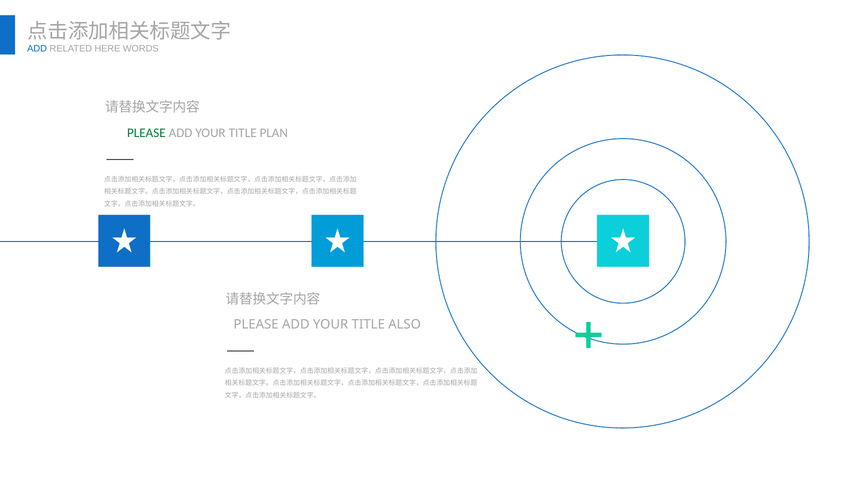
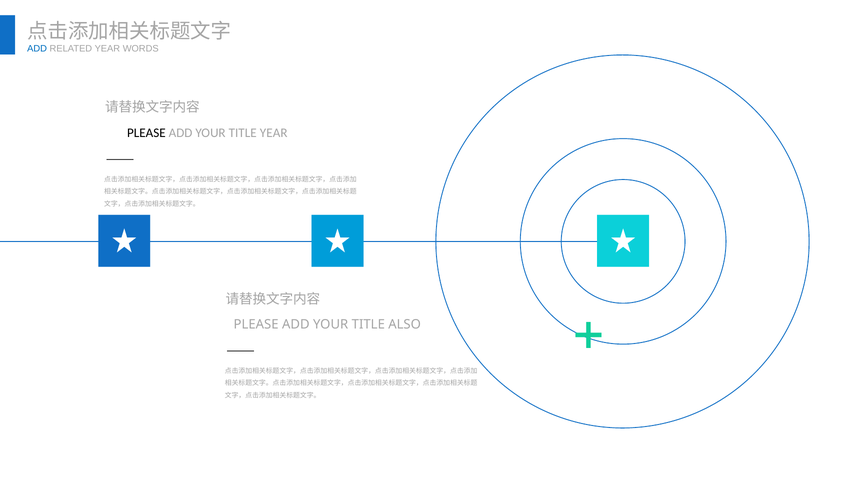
RELATED HERE: HERE -> YEAR (107, 49)
PLEASE colour: green -> black (146, 133)
TITLE PLAN: PLAN -> YEAR (274, 133)
